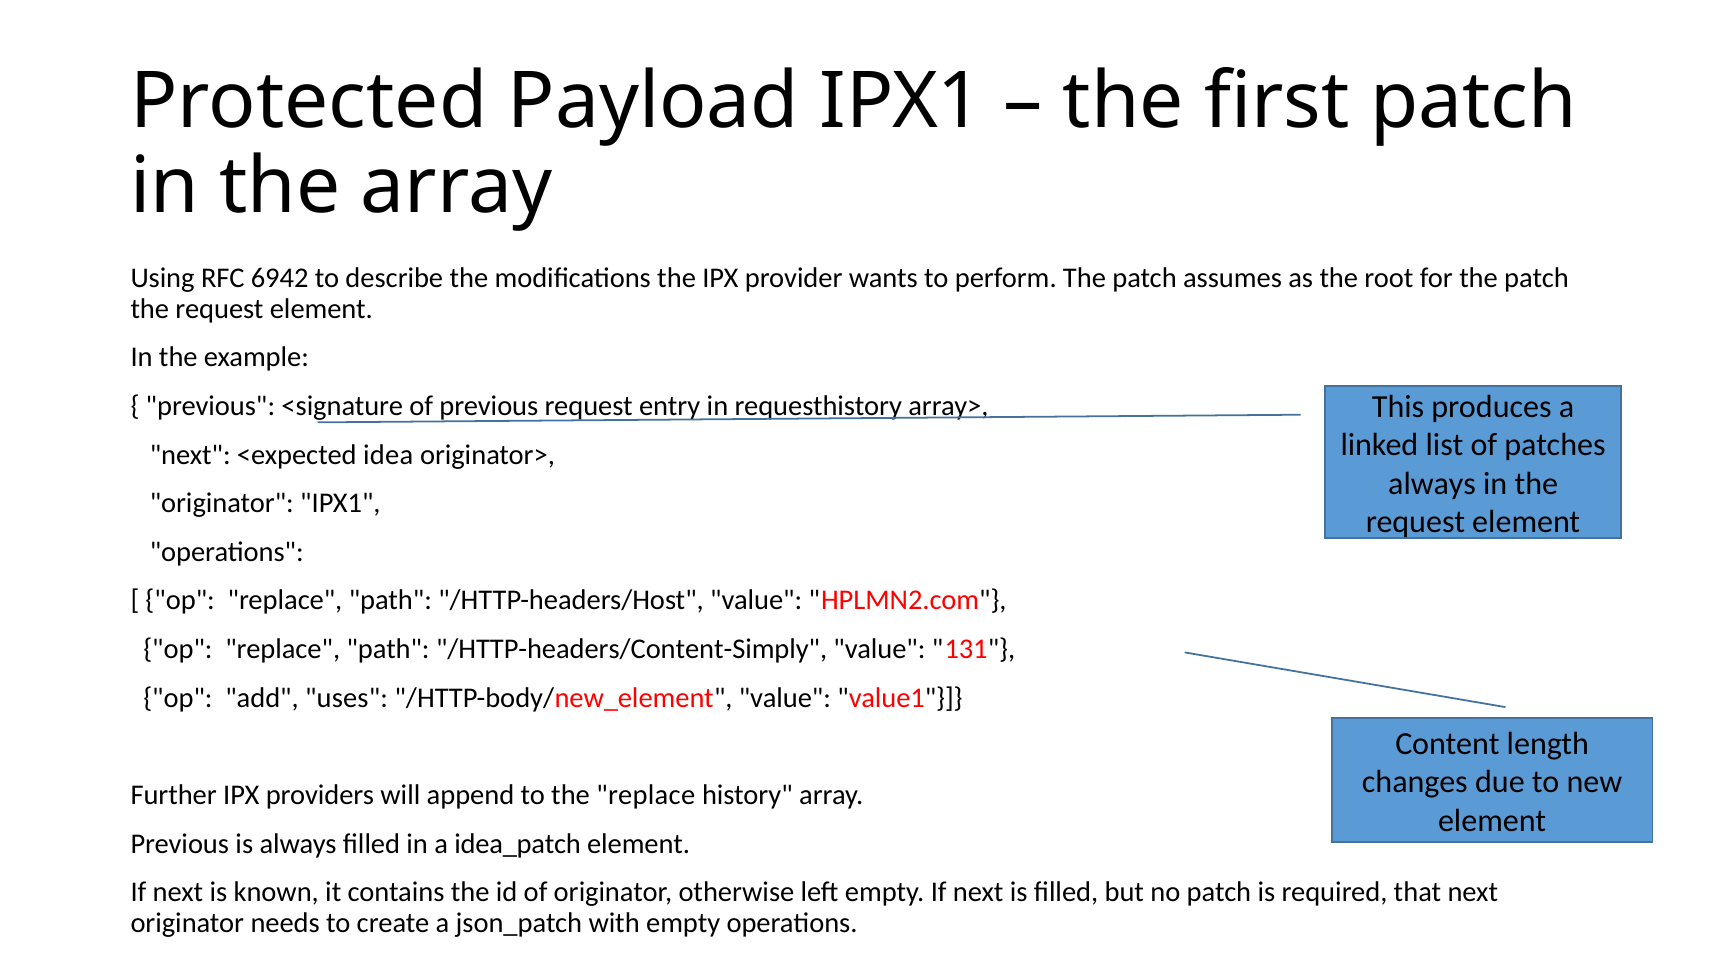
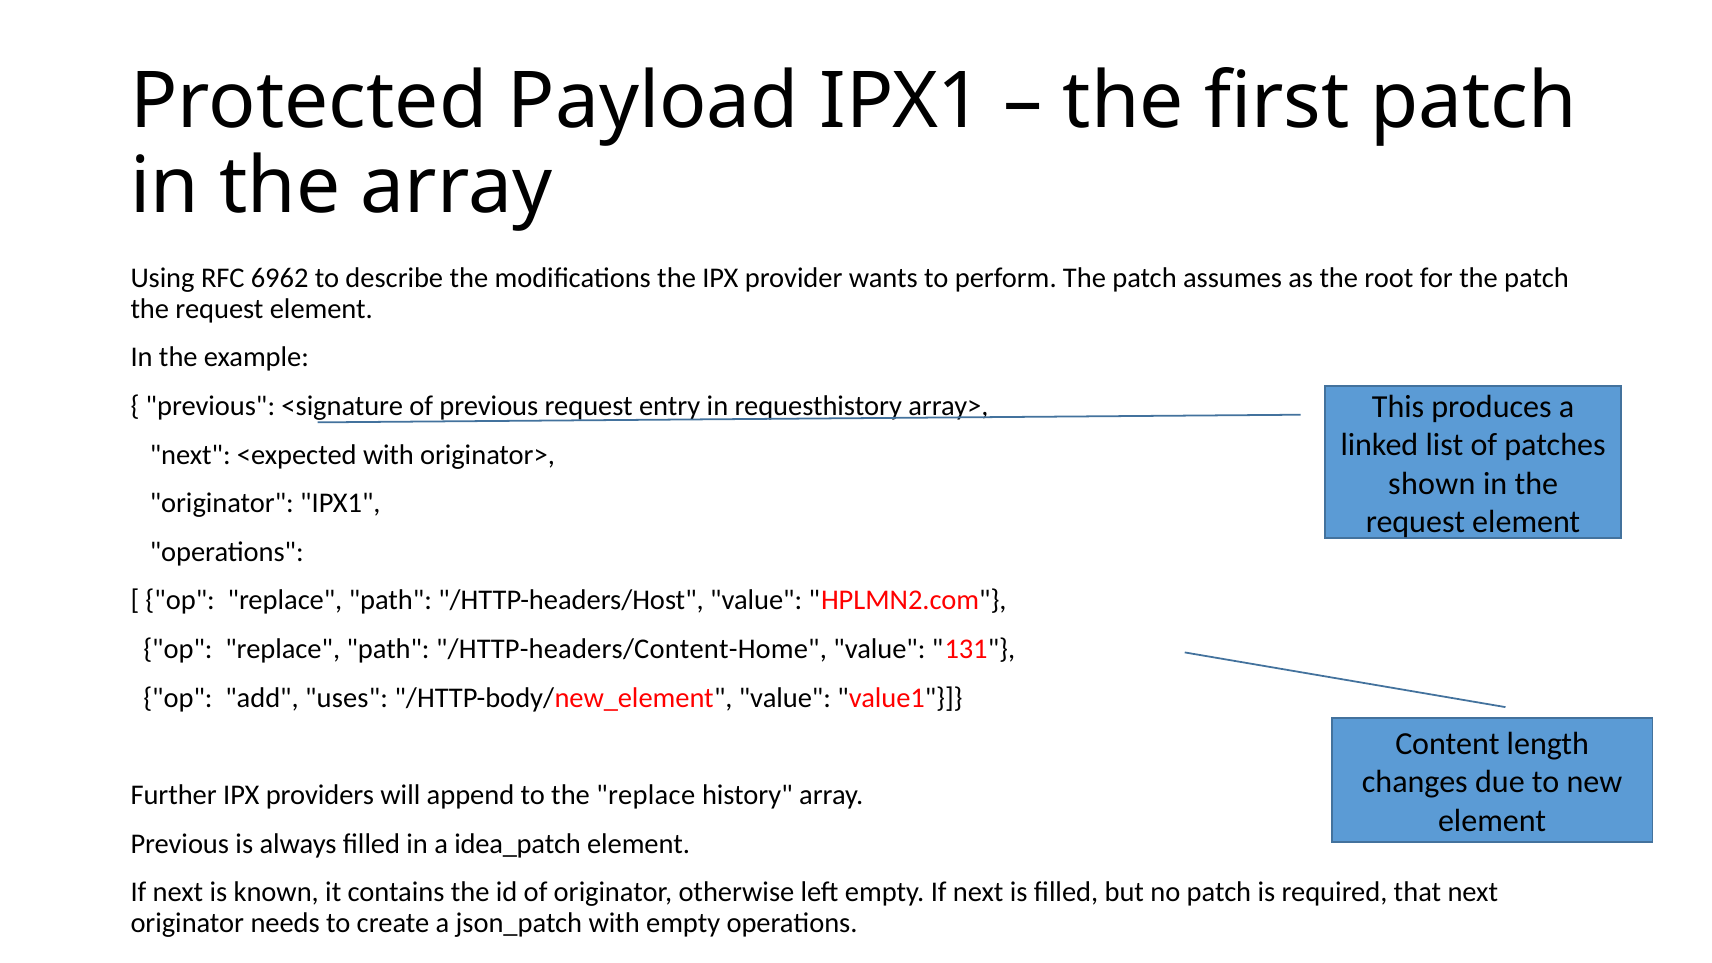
6942: 6942 -> 6962 (280, 278)
<expected idea: idea -> with (388, 455)
always: always -> shown (1432, 484)
/HTTP-headers/Content-Simply: /HTTP-headers/Content-Simply -> /HTTP-headers/Content-Home (631, 649)
